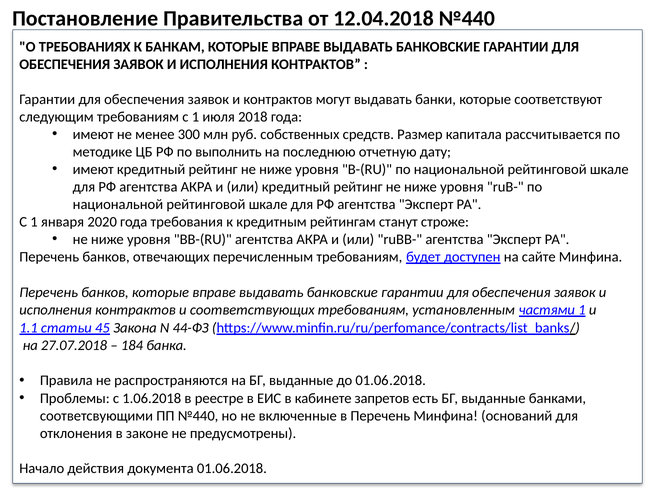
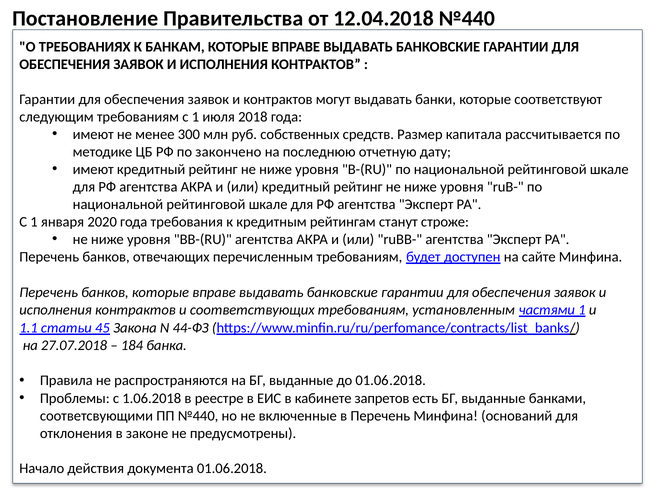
выполнить: выполнить -> закончено (228, 152)
